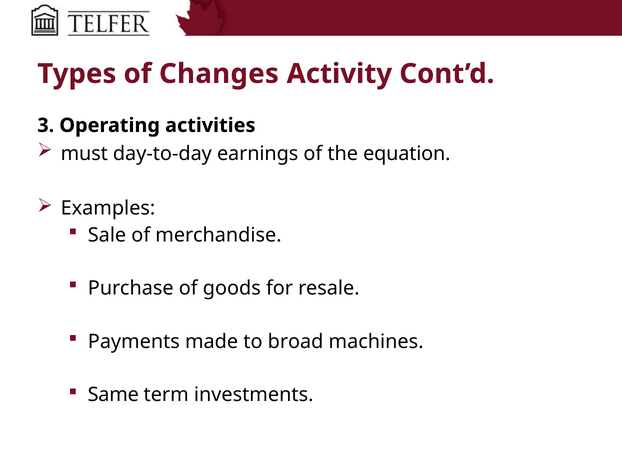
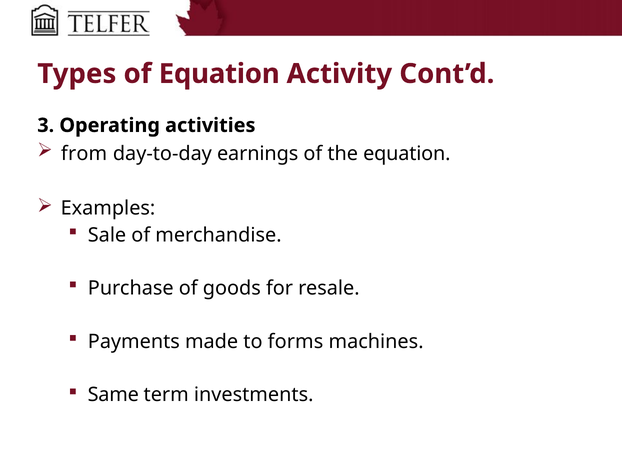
of Changes: Changes -> Equation (219, 74)
must: must -> from (84, 154)
broad: broad -> forms (296, 341)
